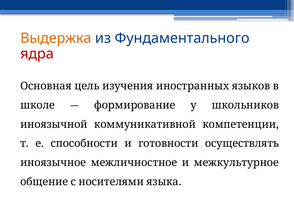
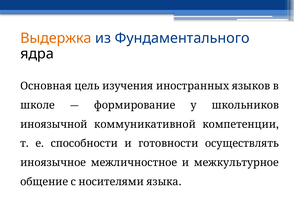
ядра colour: red -> black (37, 54)
